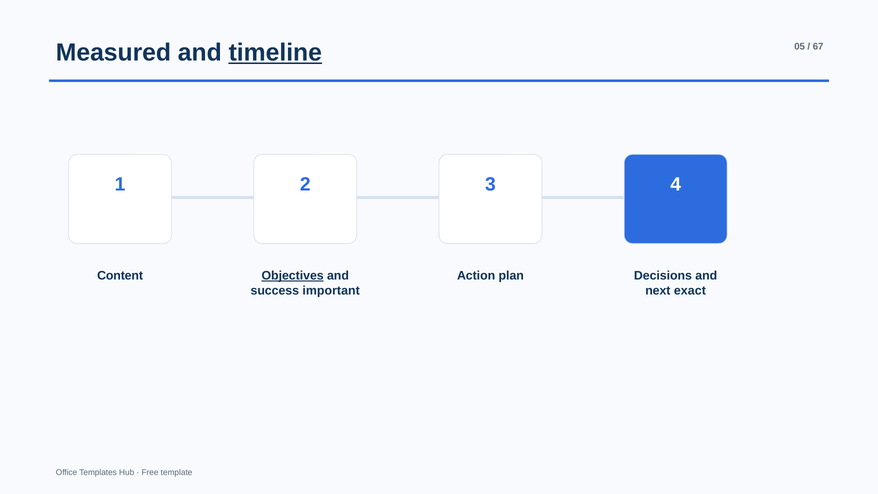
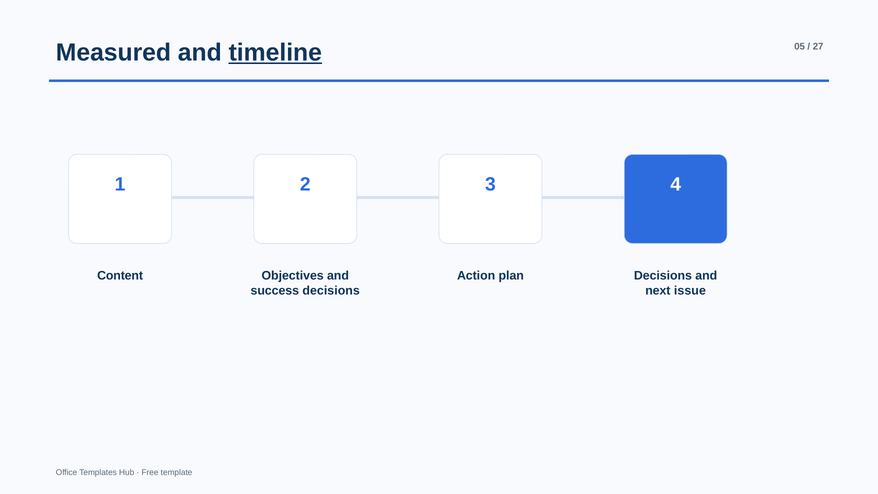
67: 67 -> 27 (818, 47)
Objectives underline: present -> none (293, 276)
success important: important -> decisions (331, 290)
exact: exact -> issue (690, 290)
